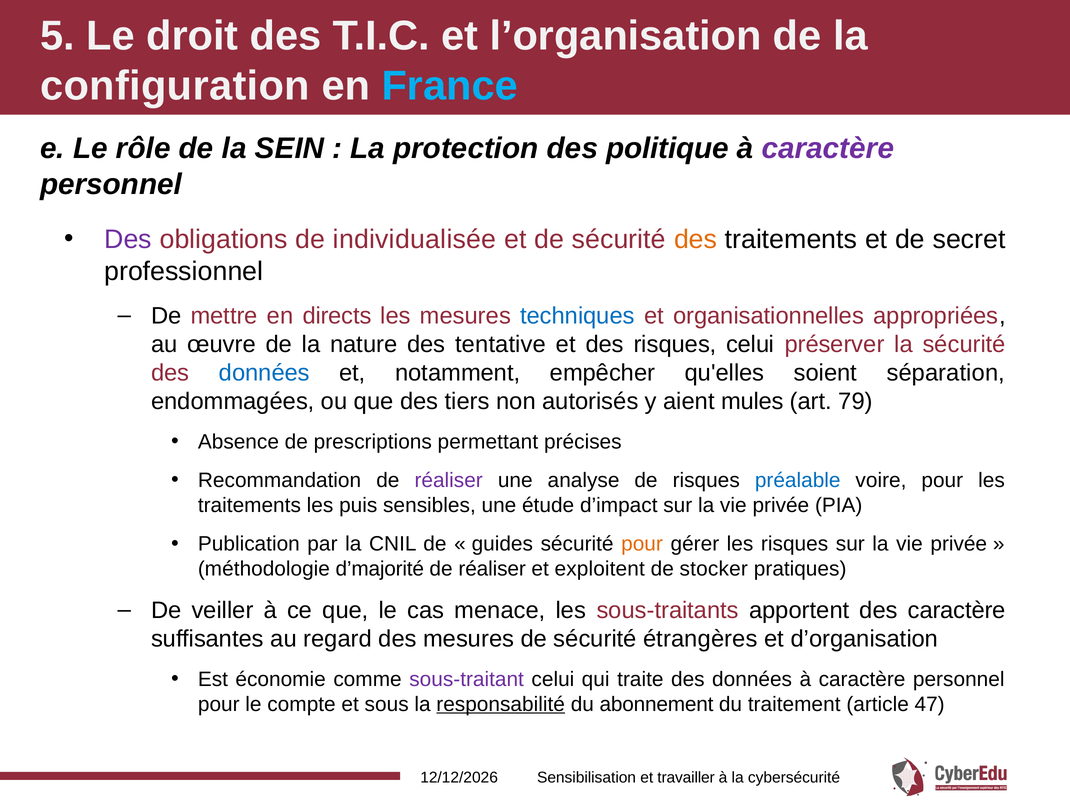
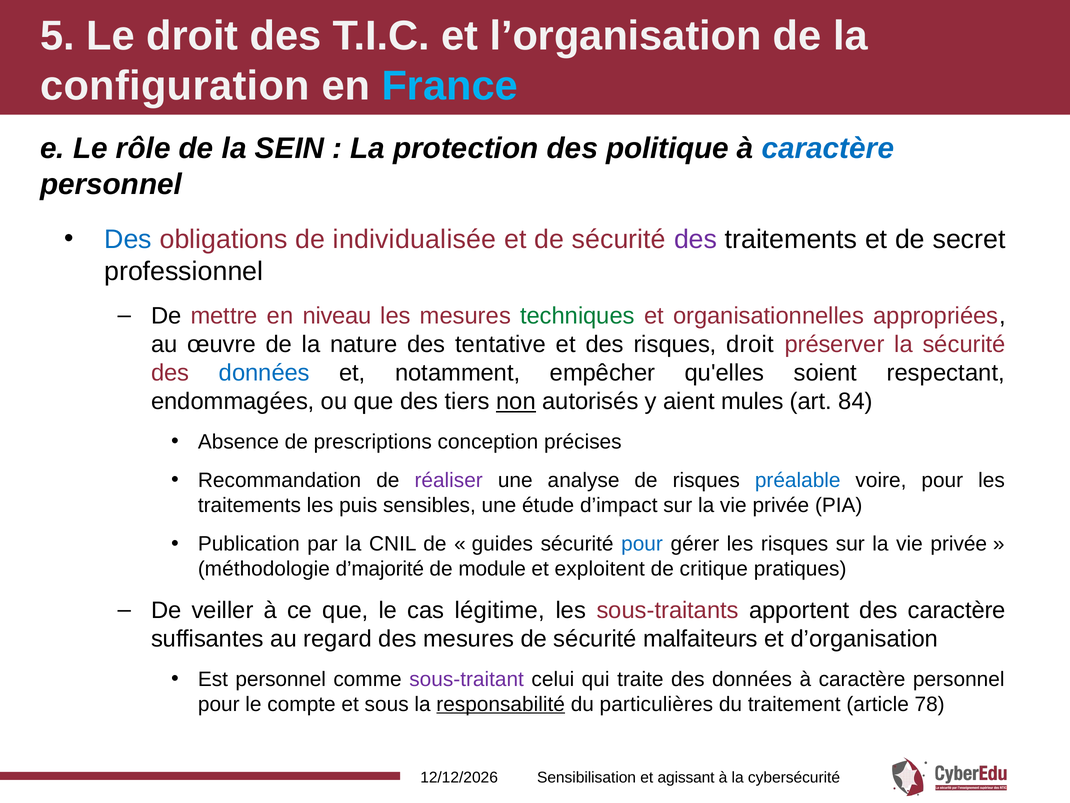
caractère colour: purple -> blue (828, 148)
Des colour: purple -> blue (128, 239)
des colour: orange -> purple (696, 239)
directs: directs -> niveau (337, 316)
techniques colour: blue -> green (577, 316)
risques celui: celui -> droit (750, 344)
séparation: séparation -> respectant (946, 373)
non underline: none -> present (516, 401)
79: 79 -> 84 (855, 401)
permettant: permettant -> conception (488, 441)
pour colour: orange -> blue (642, 544)
réaliser: réaliser -> module (492, 569)
stocker: stocker -> critique (714, 569)
menace: menace -> légitime (500, 610)
étrangères: étrangères -> malfaiteurs (700, 638)
Est économie: économie -> personnel (281, 679)
abonnement: abonnement -> particulières (656, 704)
47: 47 -> 78 (930, 704)
travailler: travailler -> agissant (686, 777)
